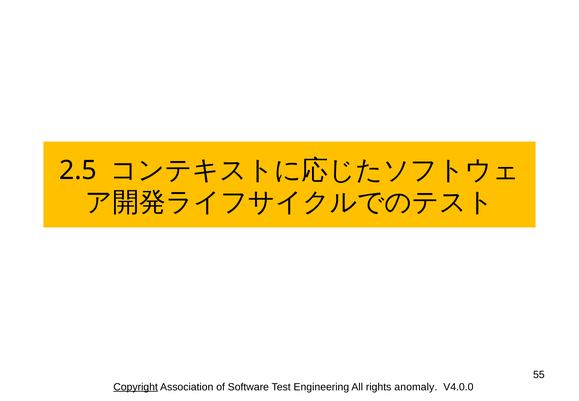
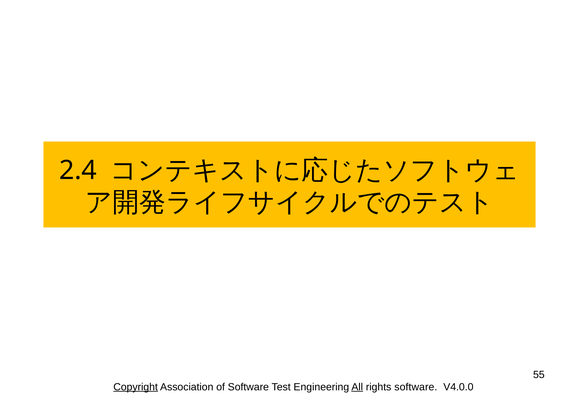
2.5: 2.5 -> 2.4 (78, 170)
All underline: none -> present (357, 387)
rights anomaly: anomaly -> software (416, 387)
